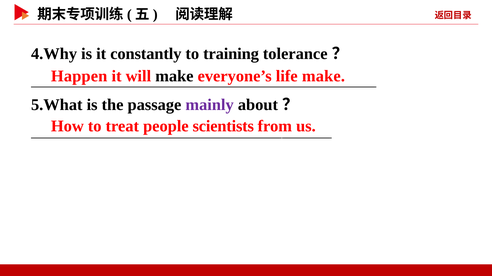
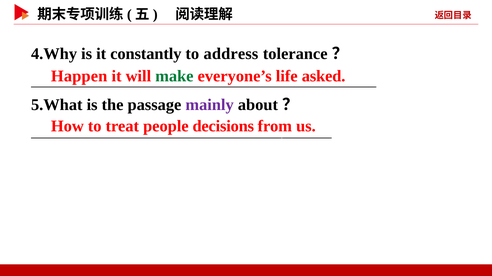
training: training -> address (231, 54)
make colour: black -> green (174, 76)
life make: make -> asked (324, 76)
scientists: scientists -> decisions (223, 127)
